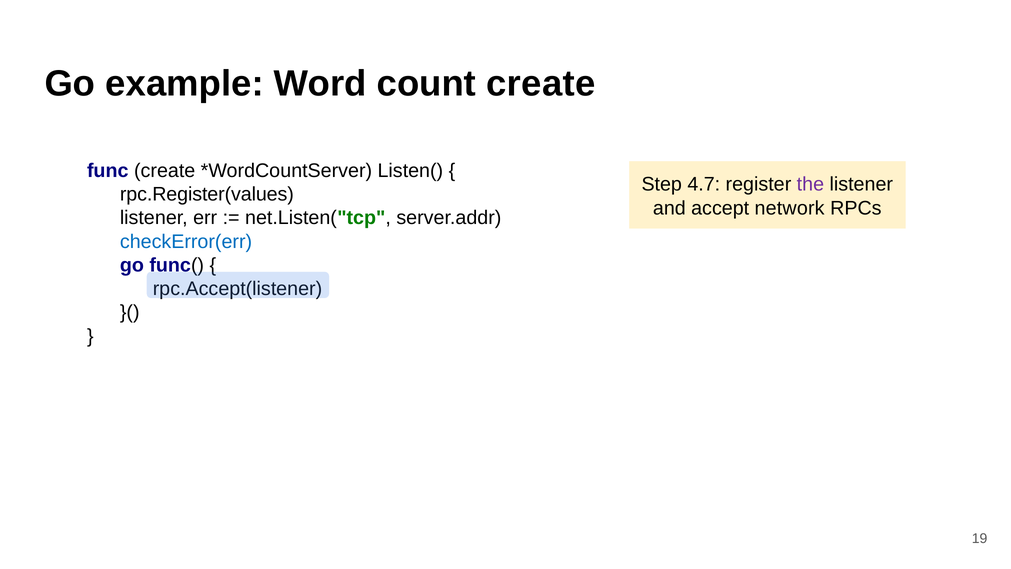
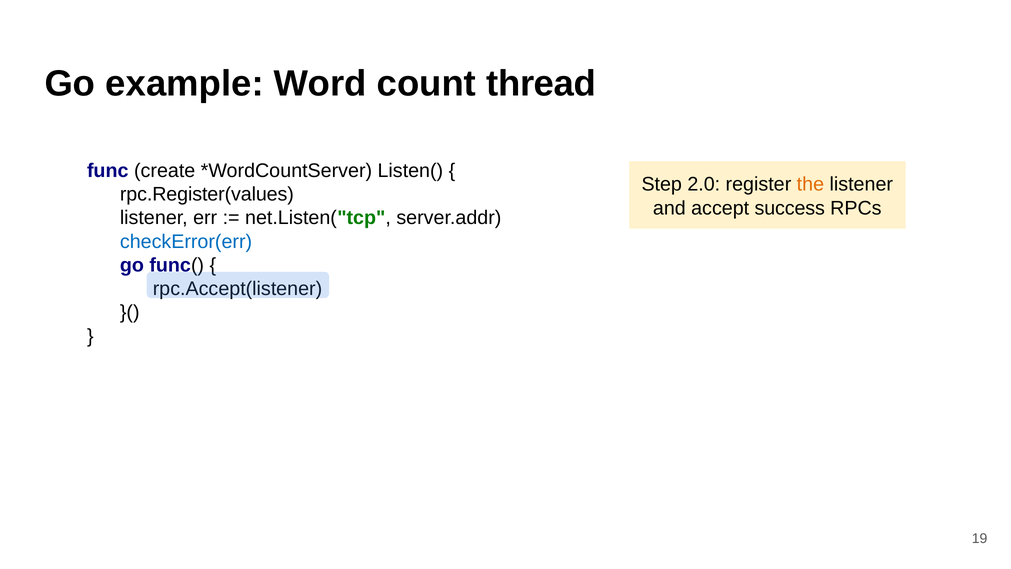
count create: create -> thread (541, 84)
4.7: 4.7 -> 2.0 (704, 184)
the colour: purple -> orange (810, 184)
network: network -> success (790, 208)
